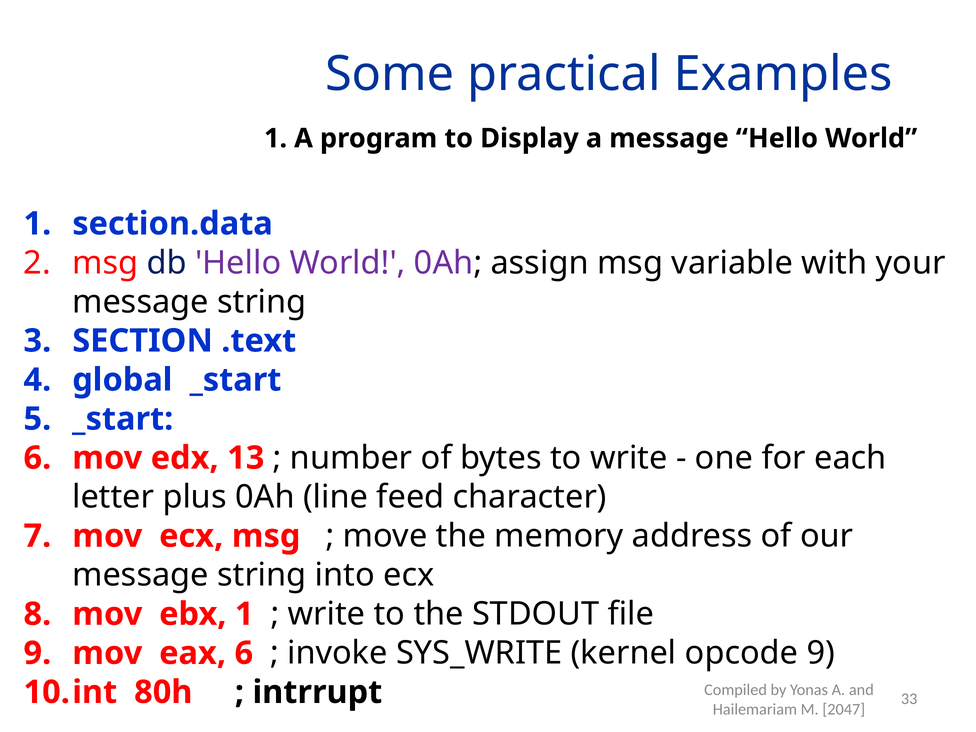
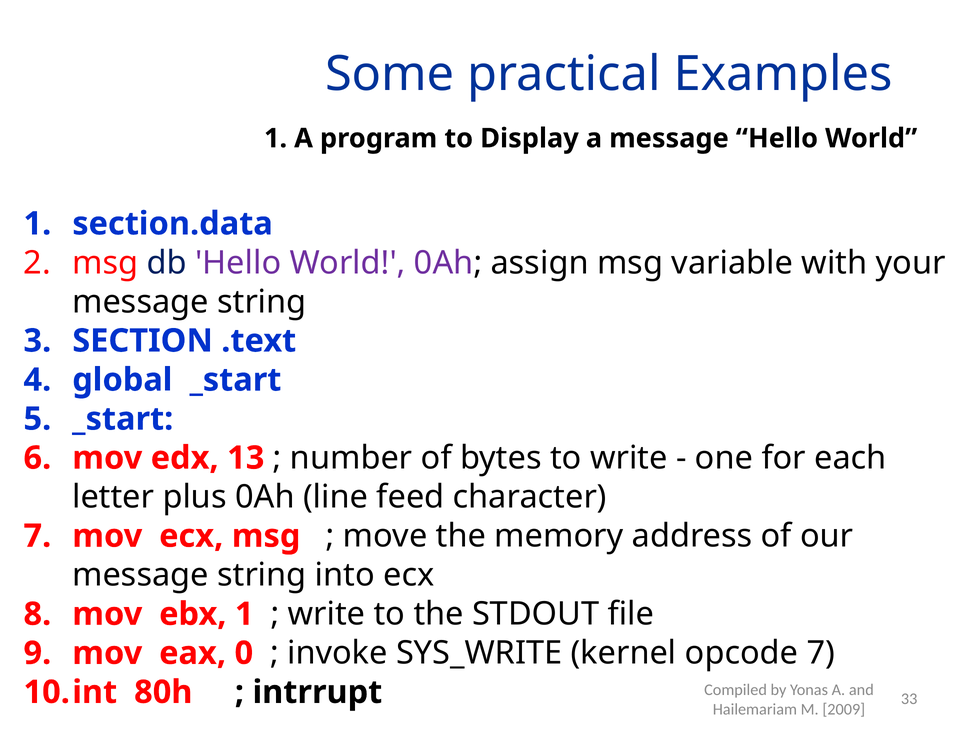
eax 6: 6 -> 0 (244, 653)
opcode 9: 9 -> 7 (821, 653)
2047: 2047 -> 2009 (844, 710)
